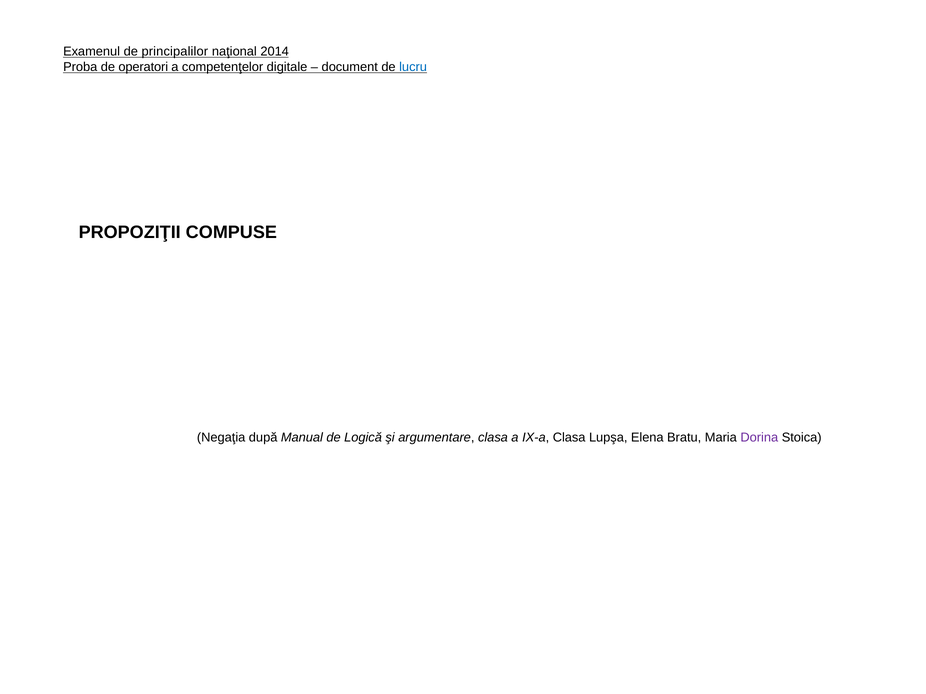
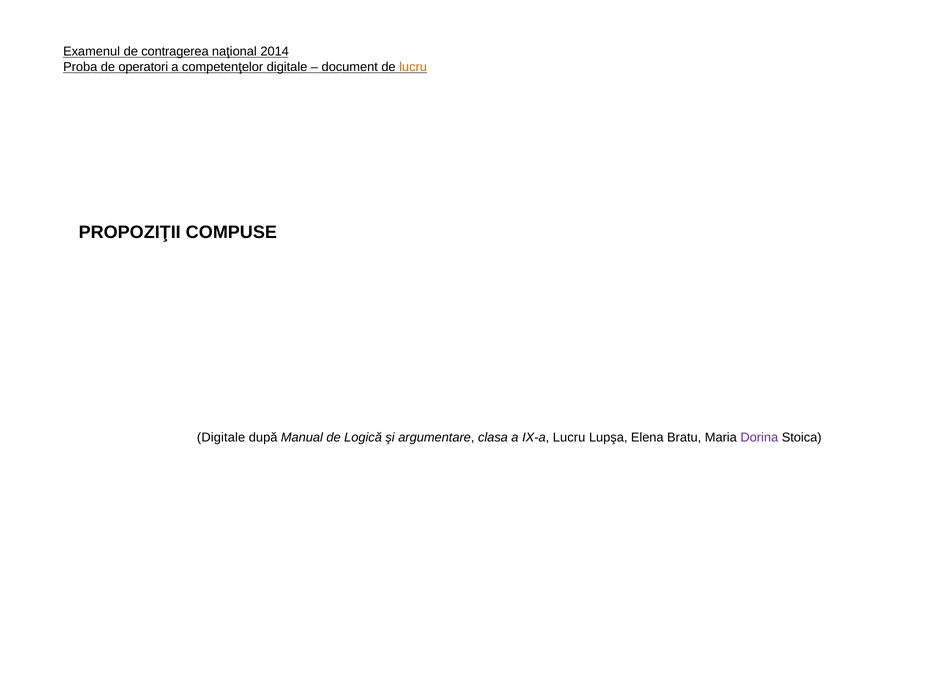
principalilor: principalilor -> contragerea (175, 52)
lucru colour: blue -> orange (413, 67)
Negaţia: Negaţia -> Digitale (221, 438)
IX-a Clasa: Clasa -> Lucru (569, 438)
